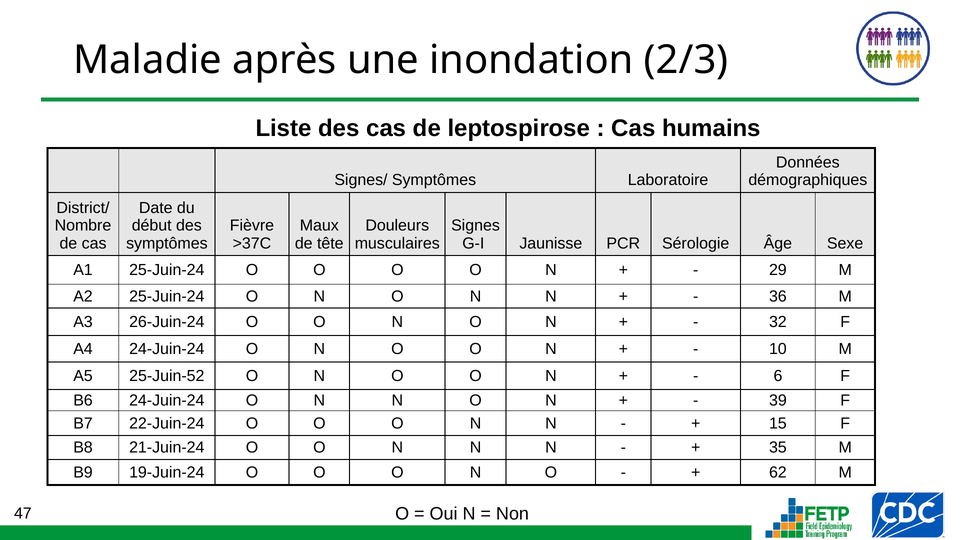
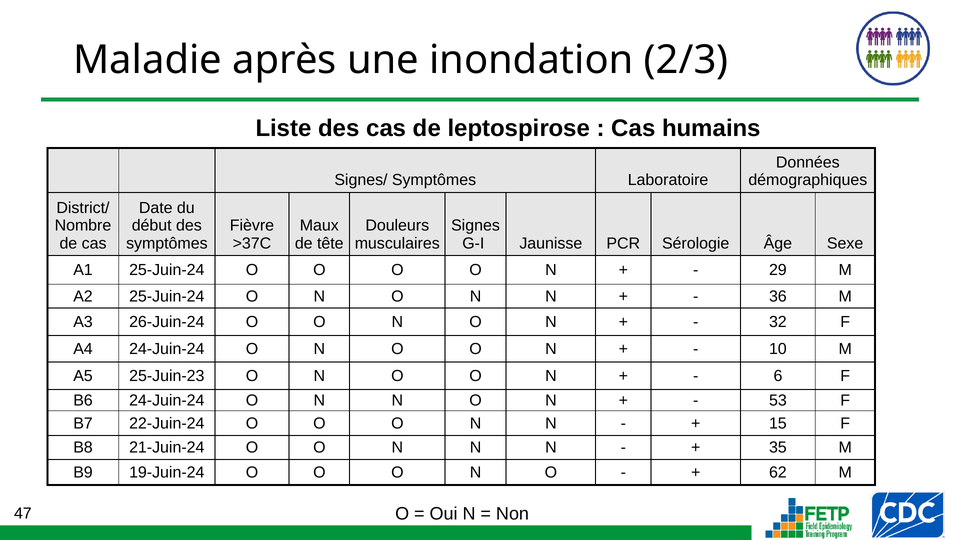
25-Juin-52: 25-Juin-52 -> 25-Juin-23 (167, 376)
39: 39 -> 53 (778, 400)
